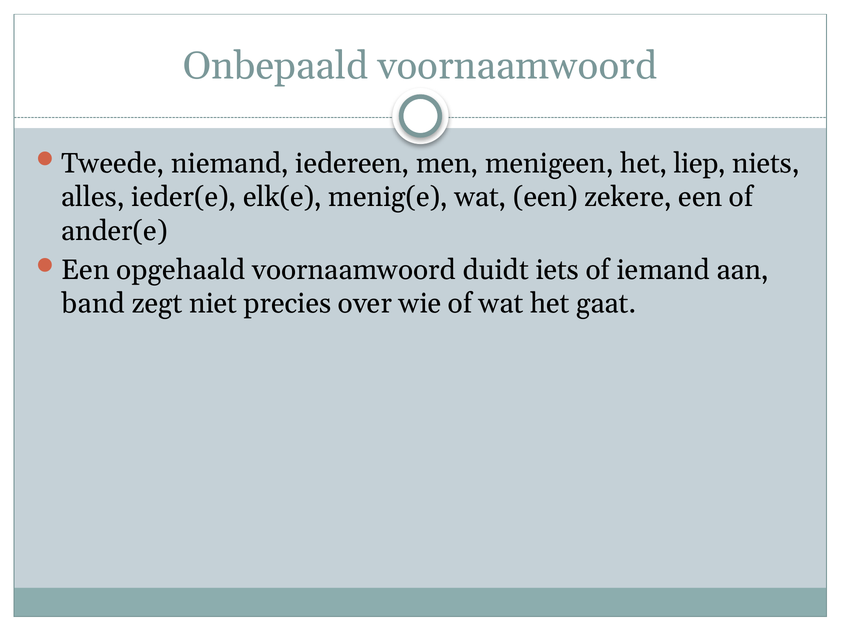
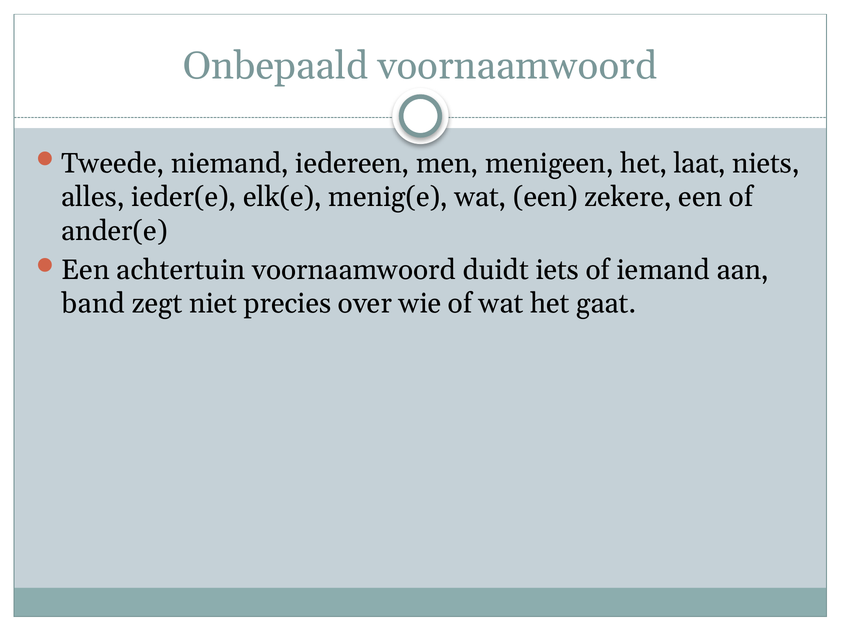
liep: liep -> laat (700, 163)
opgehaald: opgehaald -> achtertuin (181, 270)
